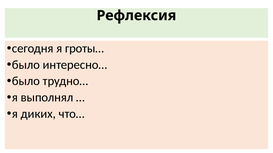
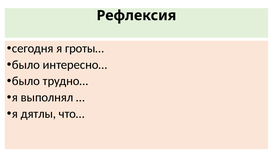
диких: диких -> дятлы (38, 114)
